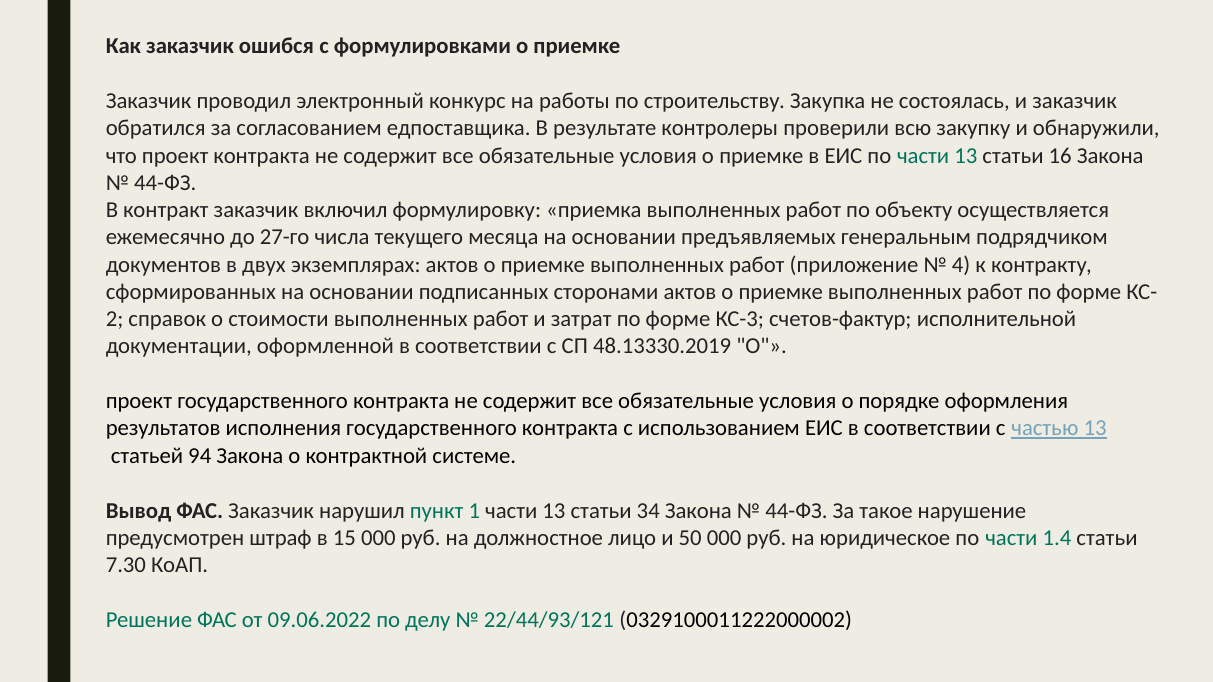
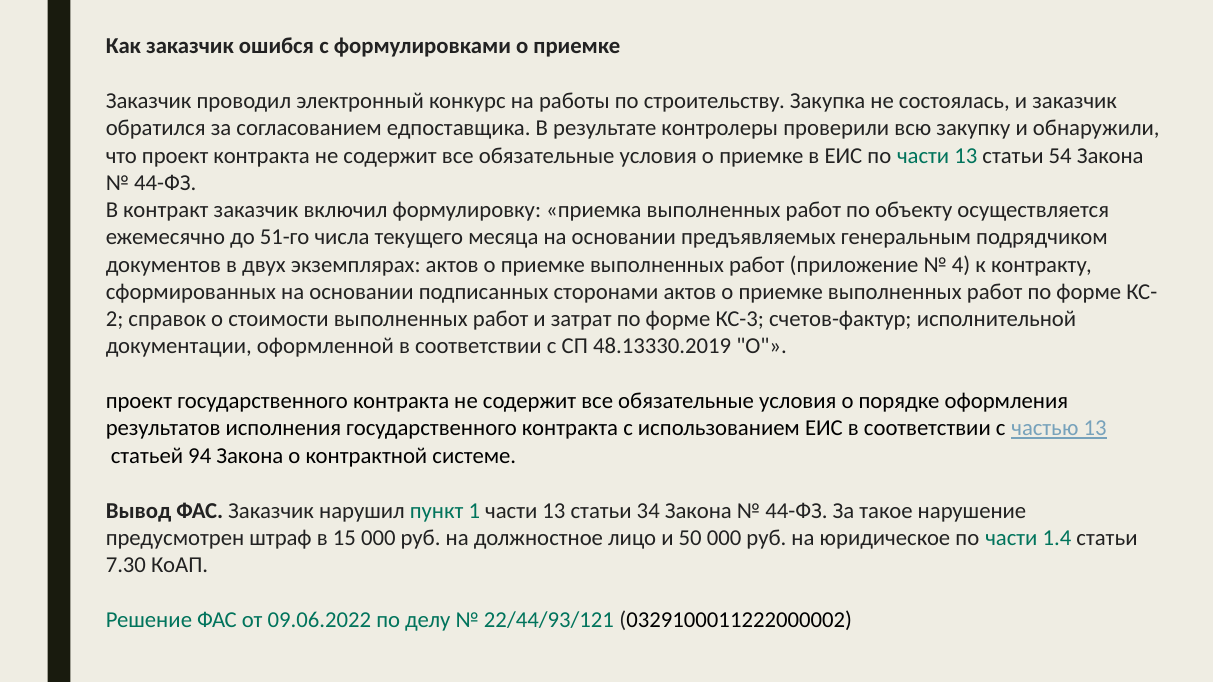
16: 16 -> 54 (1060, 156)
27-го: 27-го -> 51-го (285, 237)
